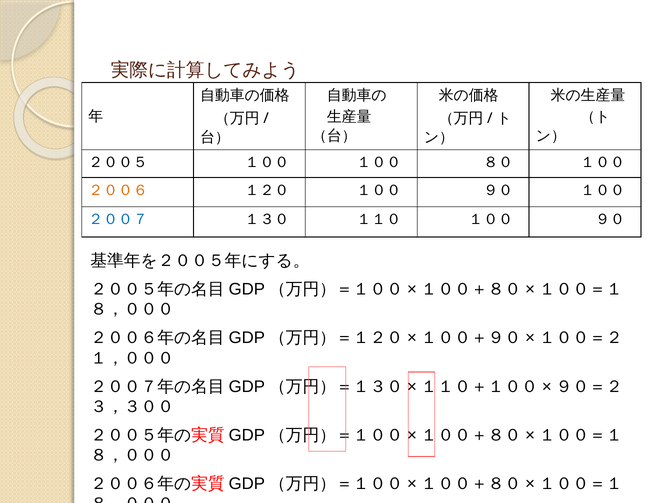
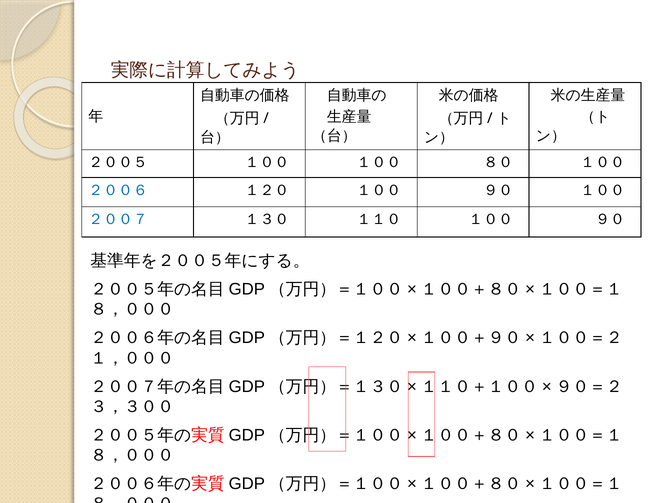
２００６ colour: orange -> blue (118, 190)
